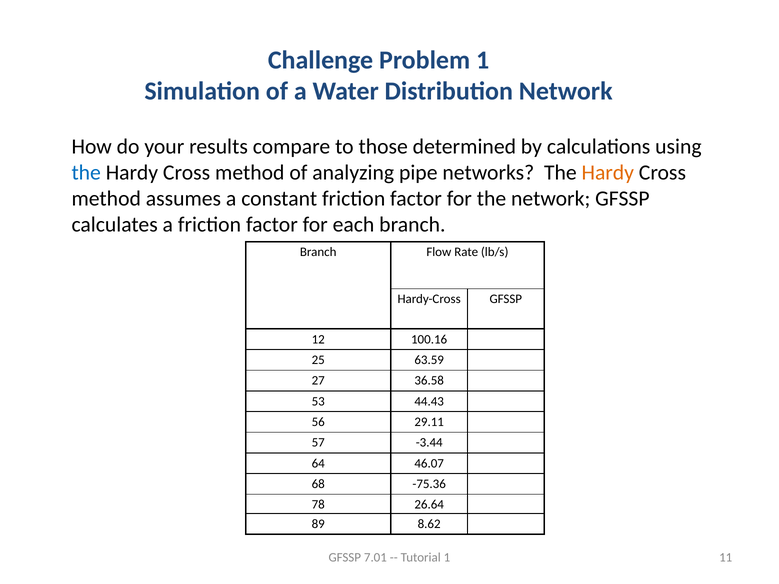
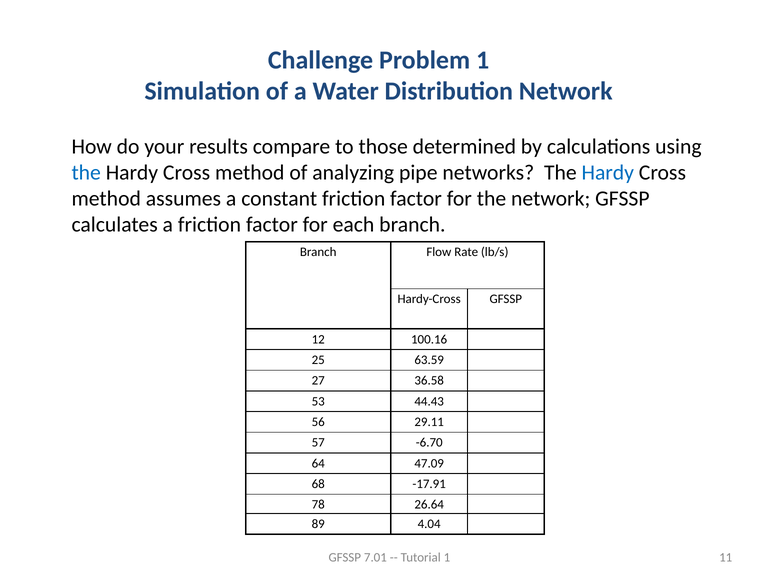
Hardy colour: orange -> blue (608, 173)
-3.44: -3.44 -> -6.70 (429, 443)
46.07: 46.07 -> 47.09 (429, 464)
-75.36: -75.36 -> -17.91 (429, 484)
8.62: 8.62 -> 4.04 (429, 524)
